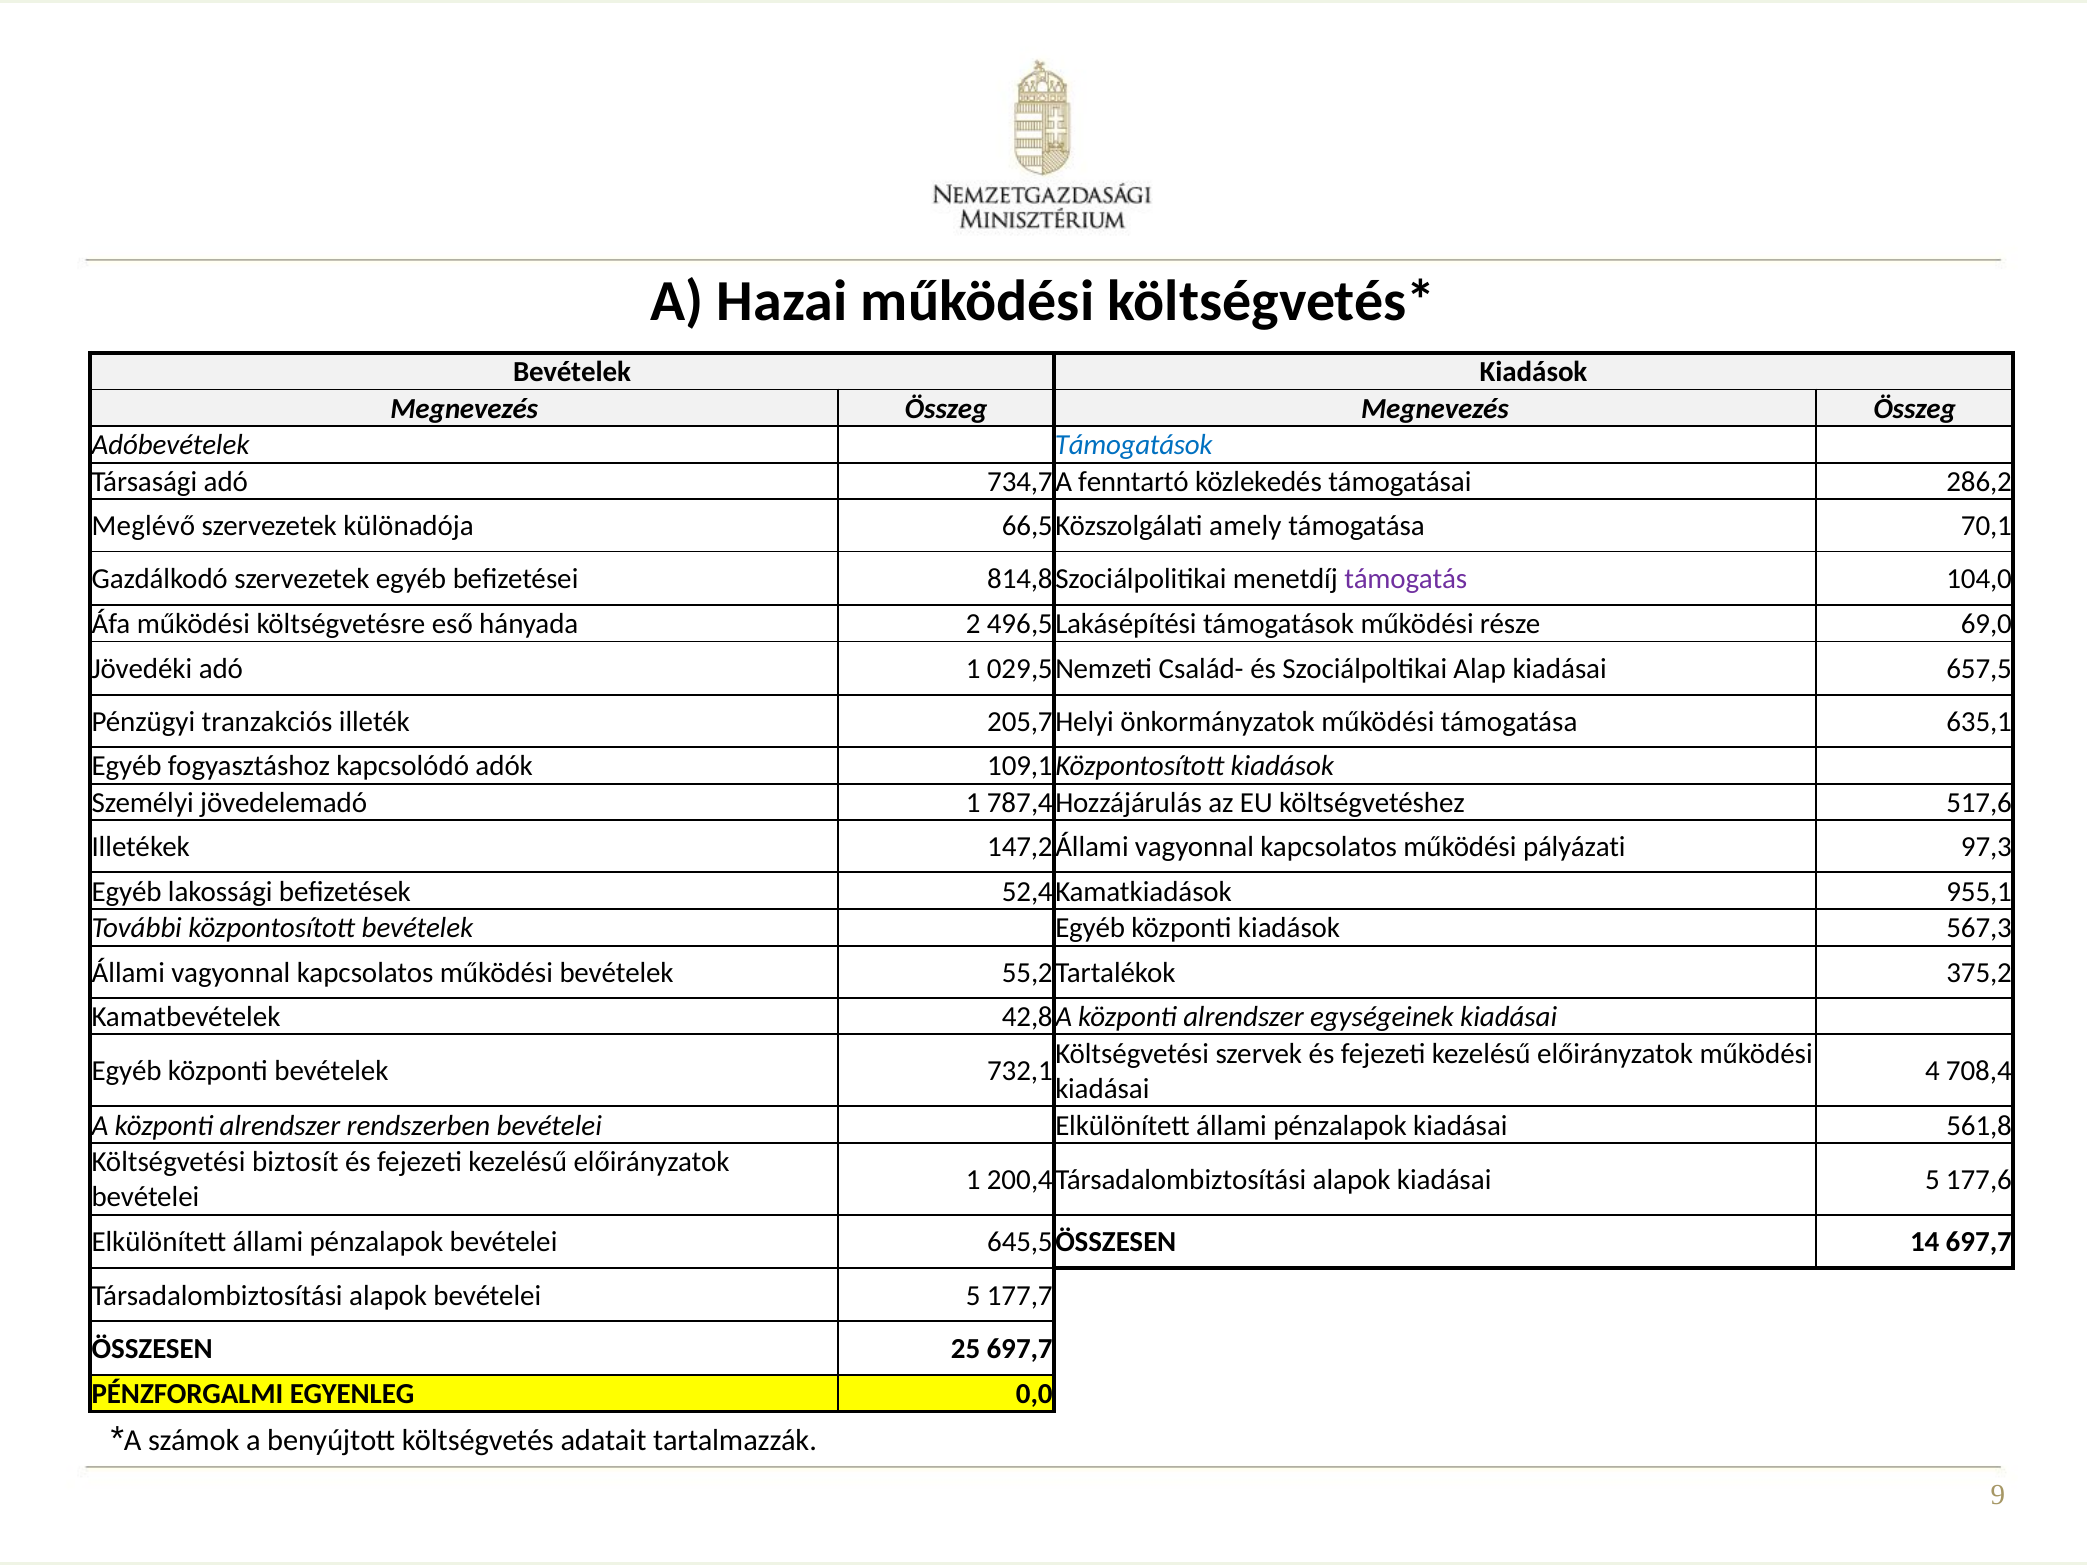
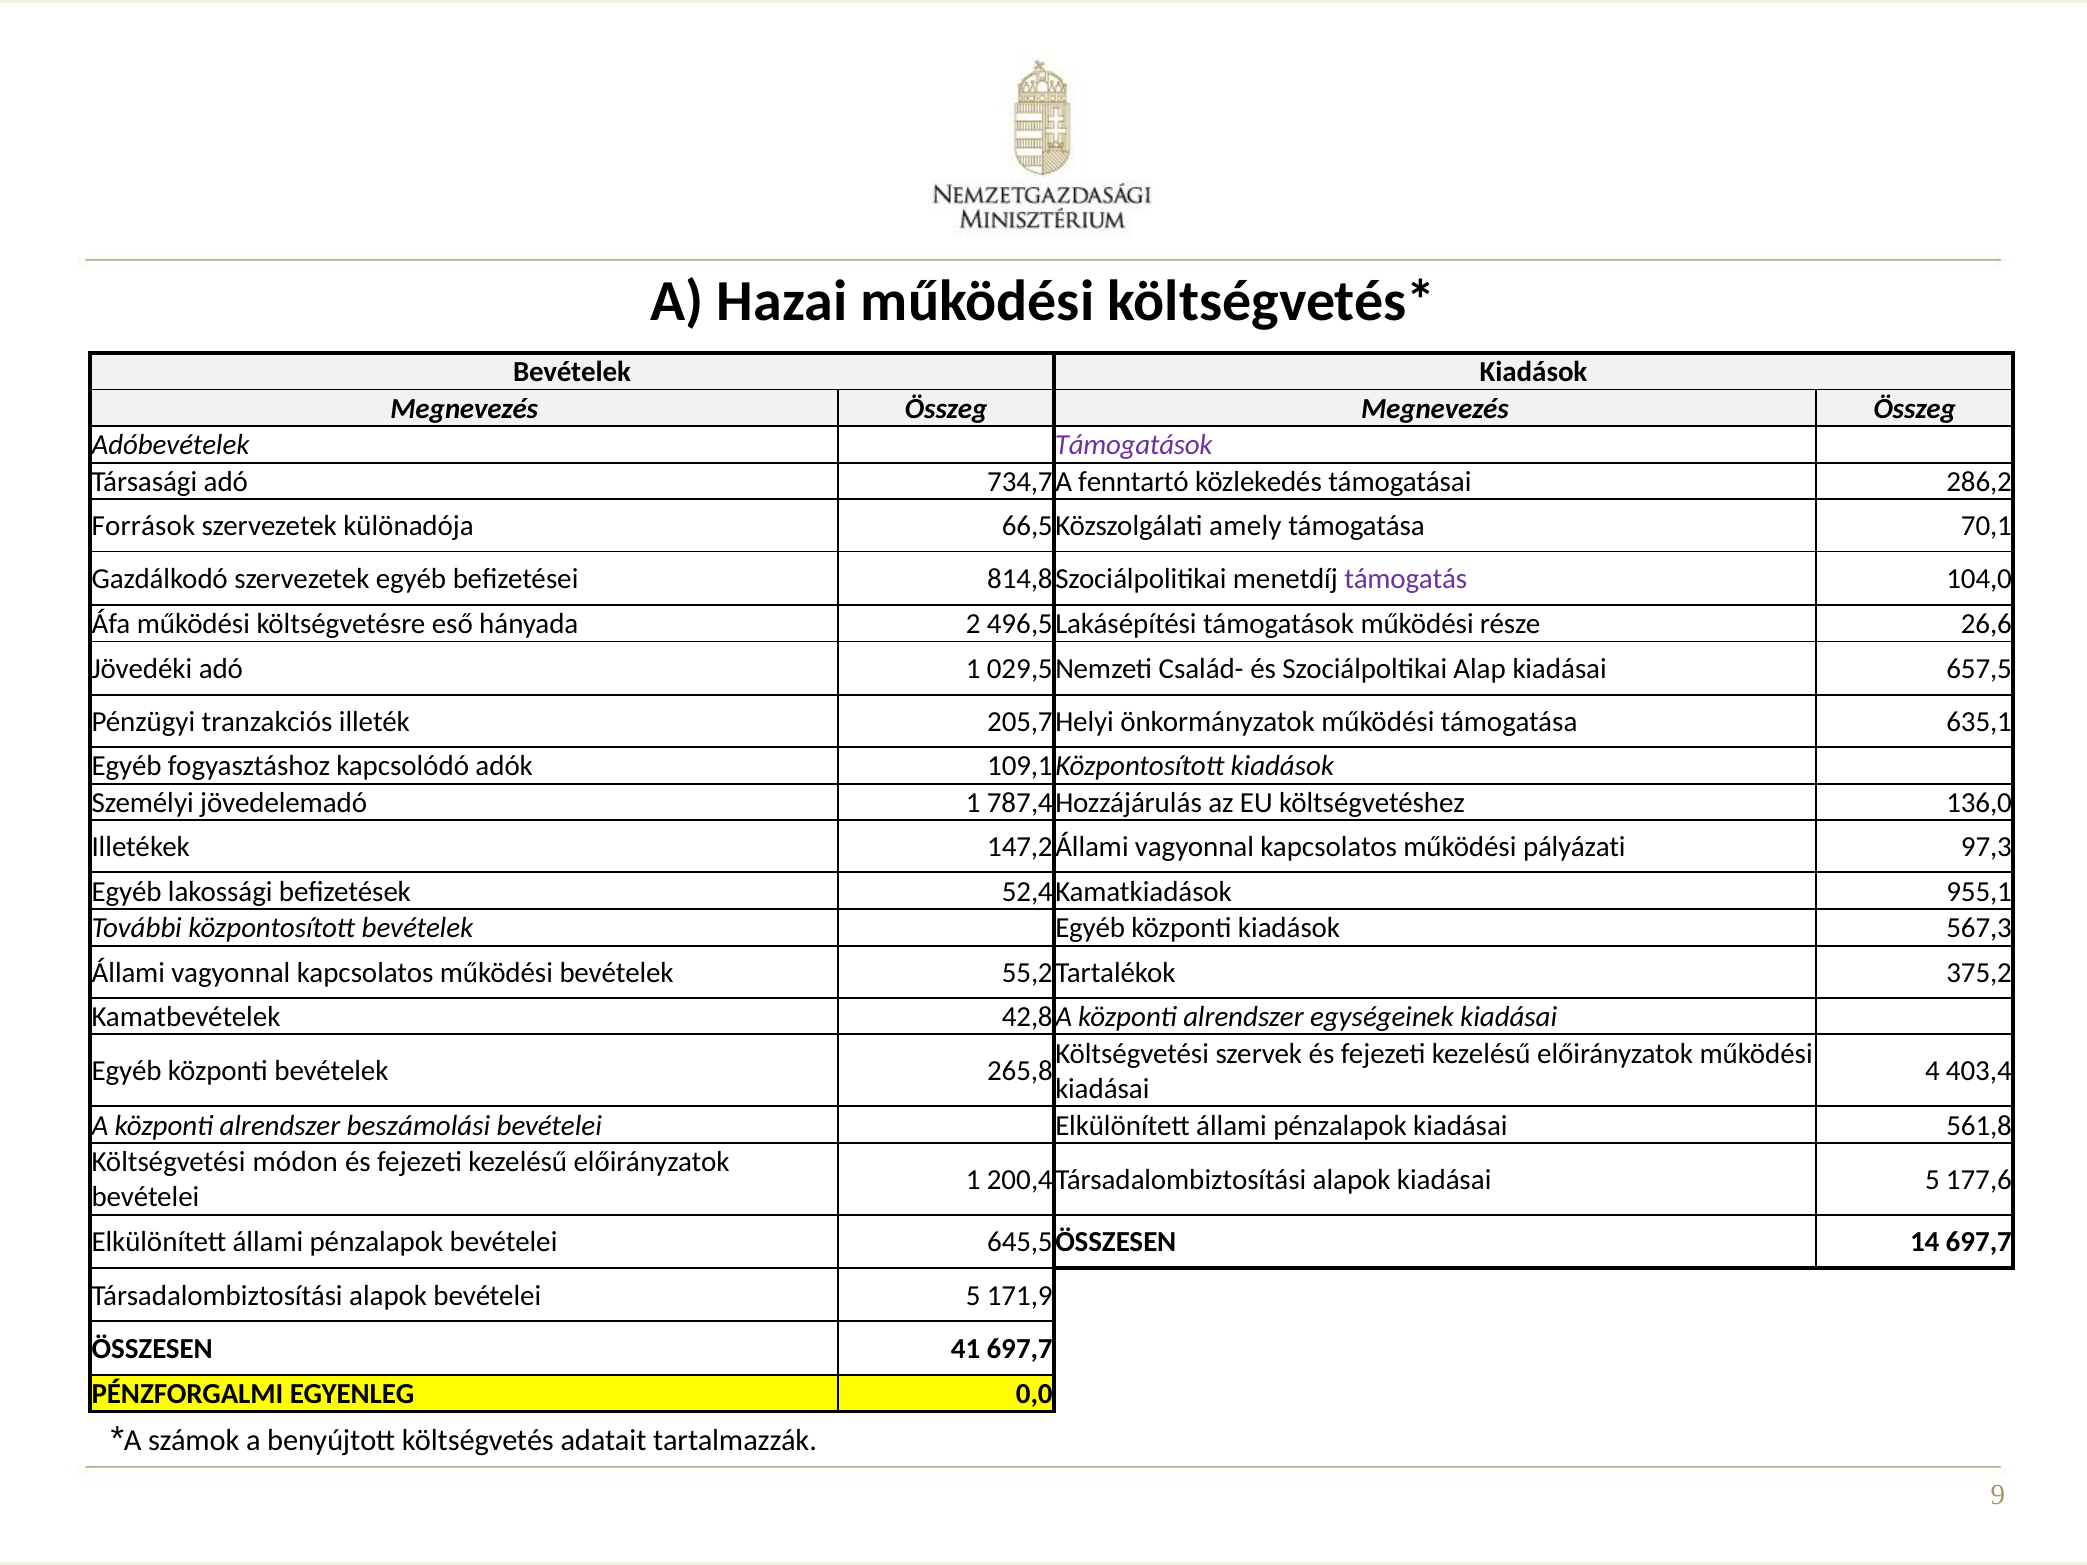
Támogatások colour: blue -> purple (1134, 445)
Meglévő: Meglévő -> Források (143, 526)
69,0: 69,0 -> 26,6 (1986, 624)
517,6: 517,6 -> 136,0 (1979, 803)
732,1: 732,1 -> 265,8 (1020, 1071)
708,4: 708,4 -> 403,4 (1979, 1071)
rendszerben: rendszerben -> beszámolási (418, 1126)
biztosít: biztosít -> módon (295, 1162)
177,7: 177,7 -> 171,9 (1020, 1296)
25: 25 -> 41 (966, 1349)
